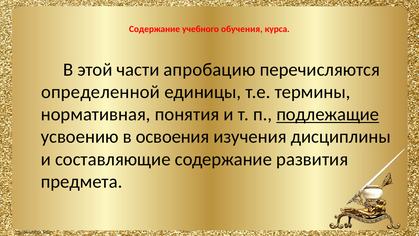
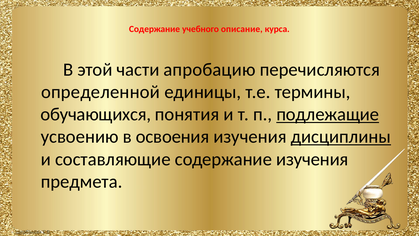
обучения: обучения -> описание (242, 29)
нормативная: нормативная -> обучающихся (96, 114)
дисциплины underline: none -> present (341, 137)
содержание развития: развития -> изучения (312, 159)
